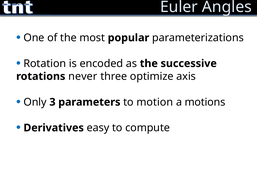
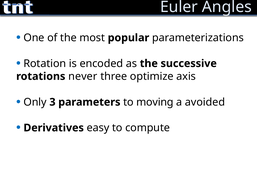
motion: motion -> moving (155, 102)
motions: motions -> avoided (205, 102)
